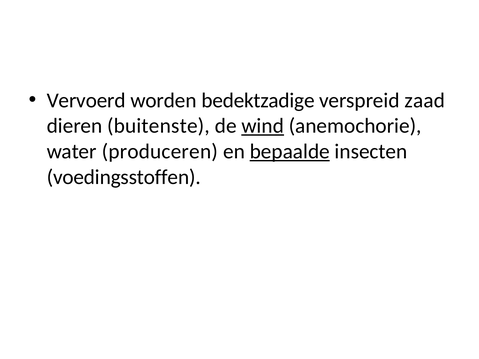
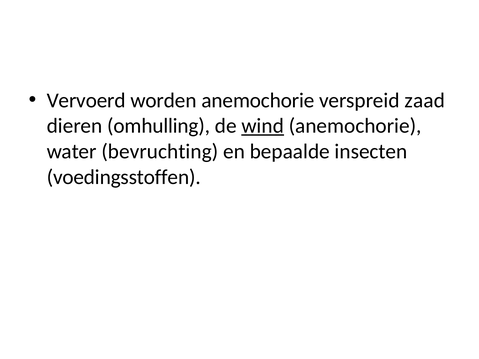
worden bedektzadige: bedektzadige -> anemochorie (258, 100)
buitenste: buitenste -> omhulling (159, 126)
produceren: produceren -> bevruchting (160, 152)
bepaalde underline: present -> none (290, 152)
